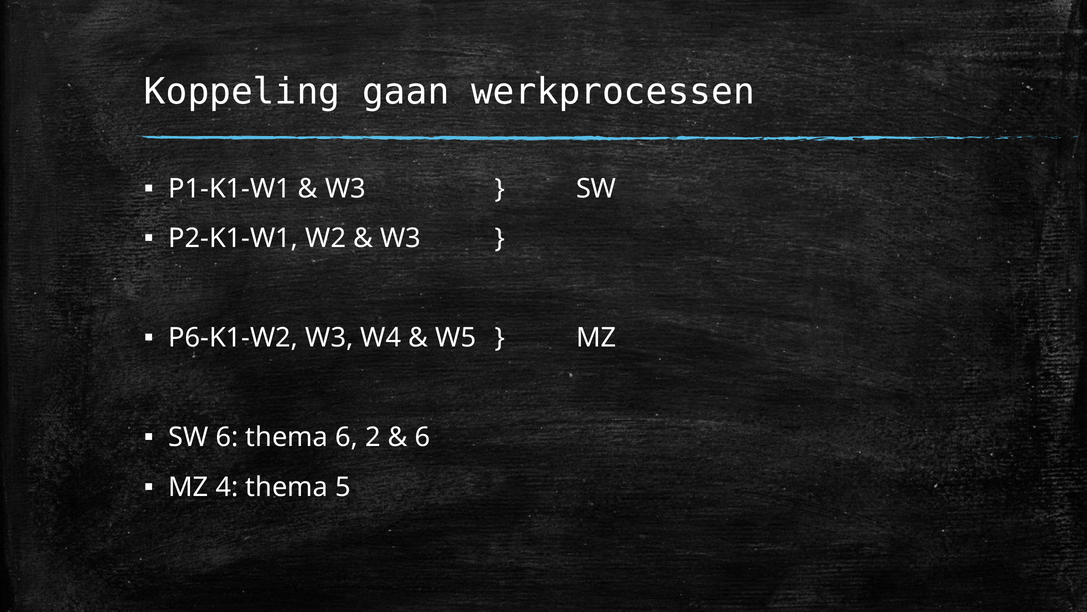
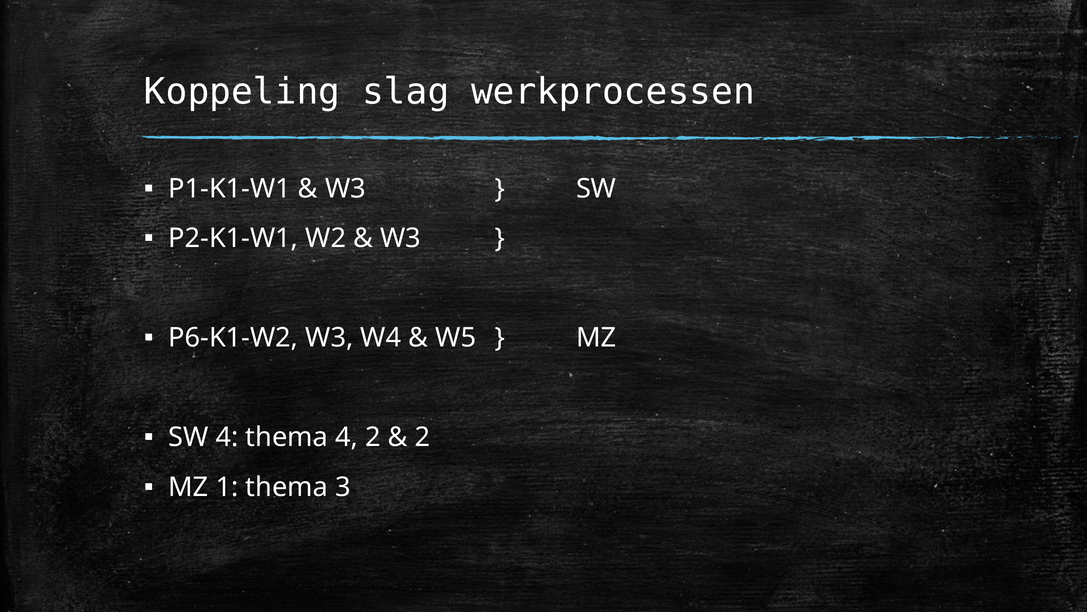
gaan: gaan -> slag (406, 92)
SW 6: 6 -> 4 (227, 437)
thema 6: 6 -> 4 (347, 437)
6: 6 -> 2 (422, 437)
4: 4 -> 1 (227, 487)
5: 5 -> 3 (343, 487)
